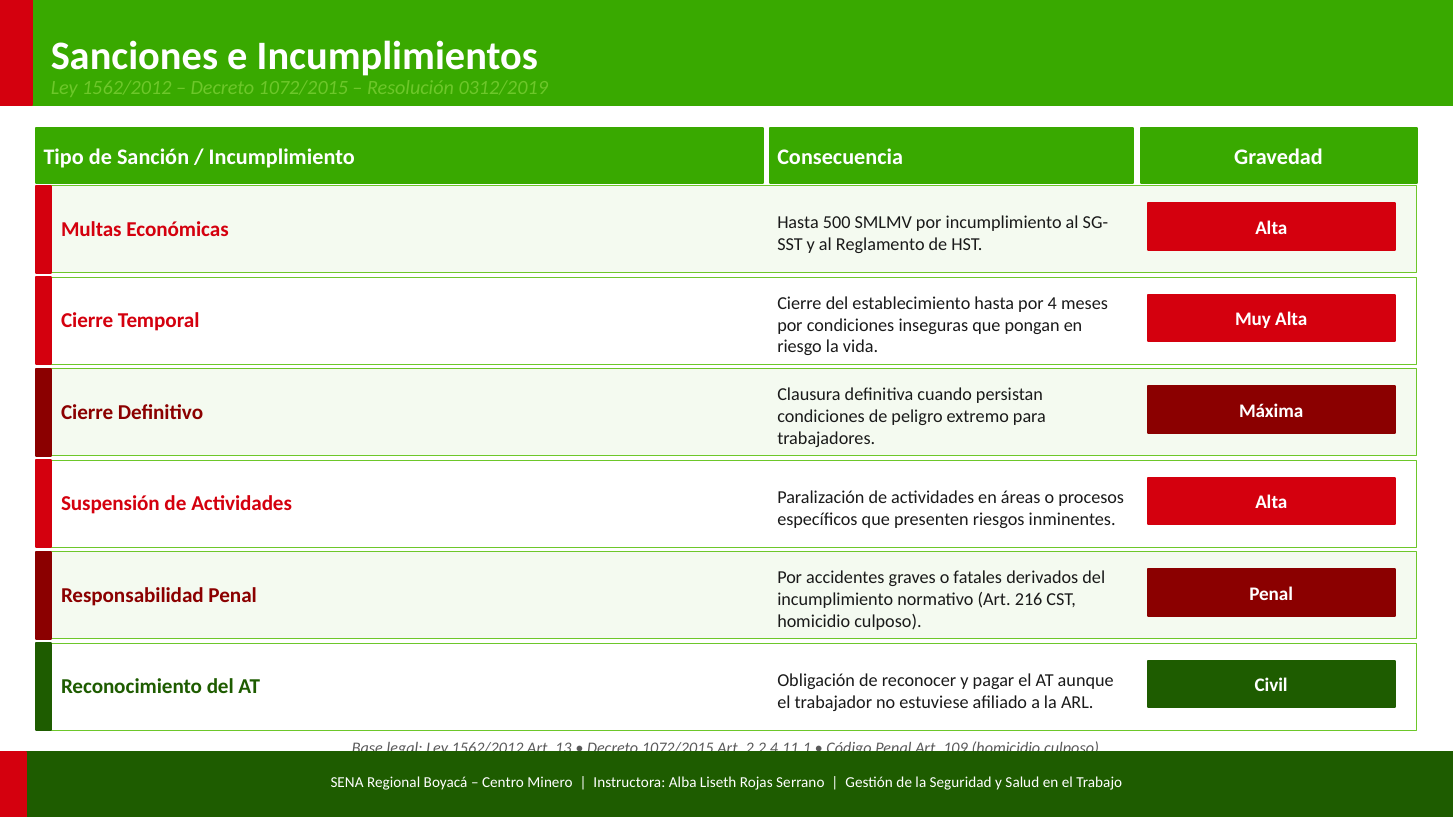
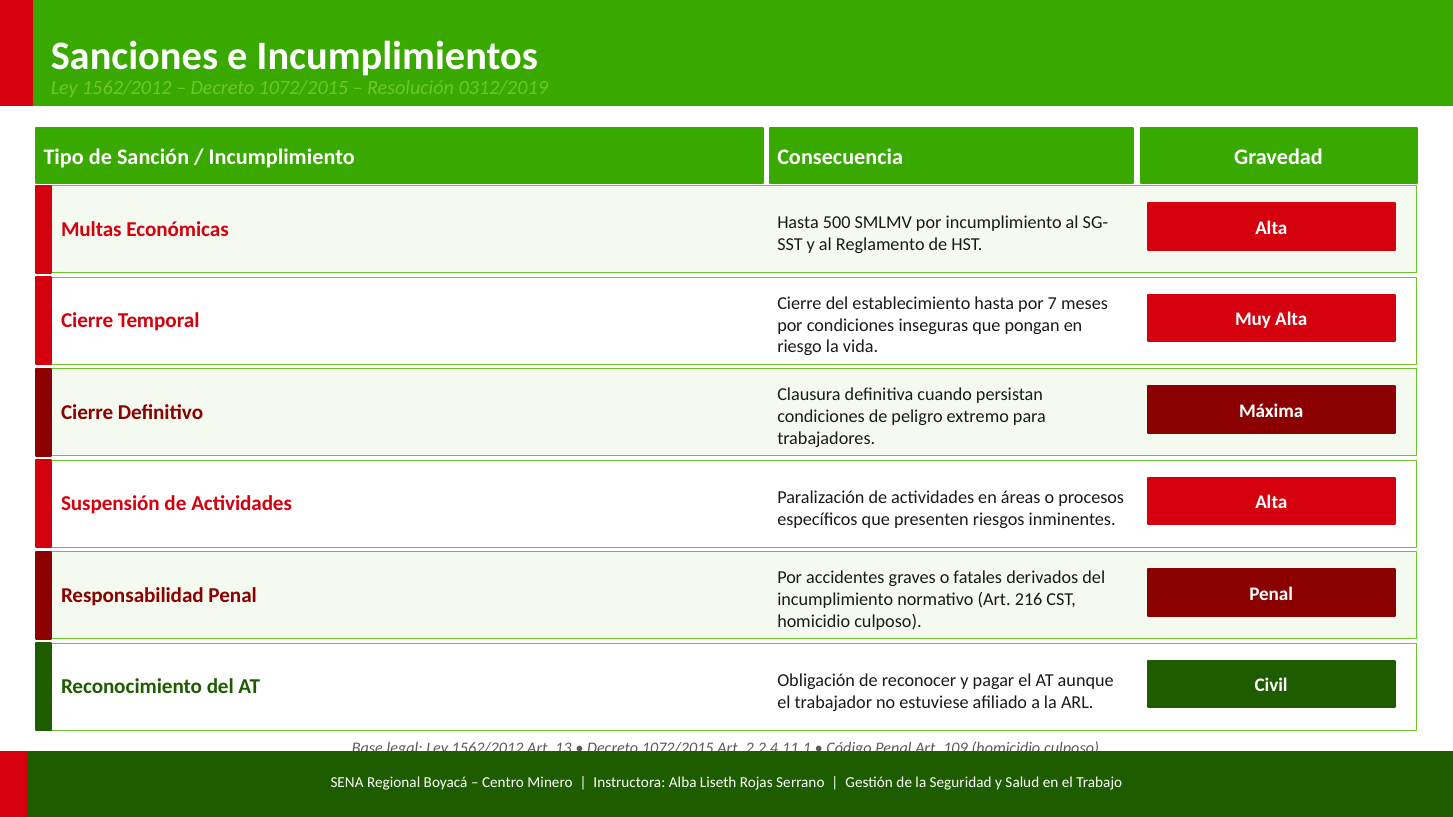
4: 4 -> 7 (1052, 303)
